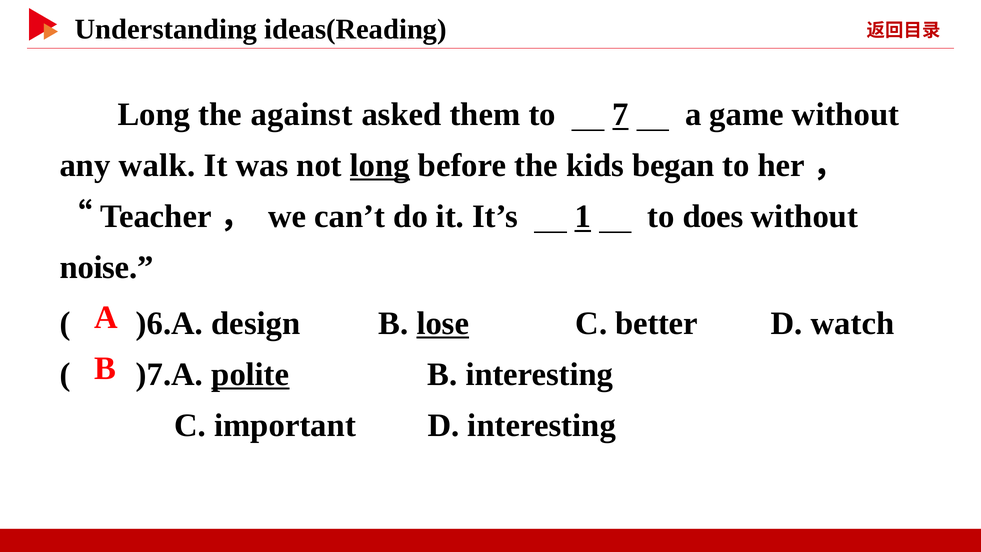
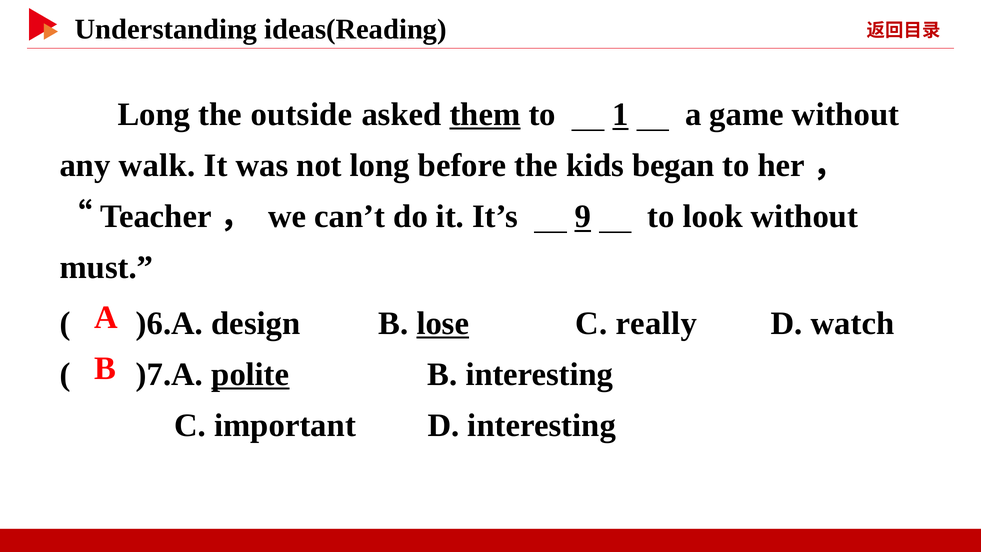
against: against -> outside (301, 115)
them underline: none -> present (485, 115)
7: 7 -> 1 (620, 115)
long underline: present -> none (380, 166)
1: 1 -> 9 (583, 217)
does: does -> look (713, 217)
noise: noise -> must (106, 268)
better: better -> really (656, 323)
